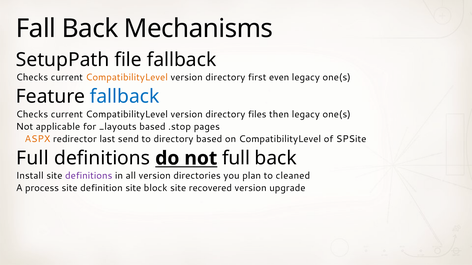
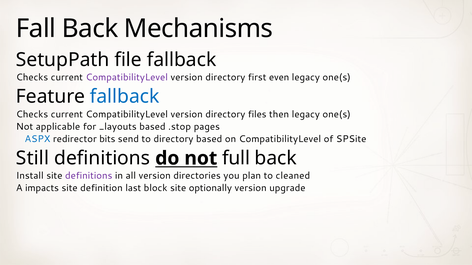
CompatibilityLevel colour: orange -> purple (127, 77)
ASPX colour: orange -> blue (37, 139)
last: last -> bits (107, 139)
Full: Full -> Still (33, 158)
process: process -> impacts (42, 188)
definition site: site -> last (133, 188)
recovered: recovered -> optionally (210, 188)
